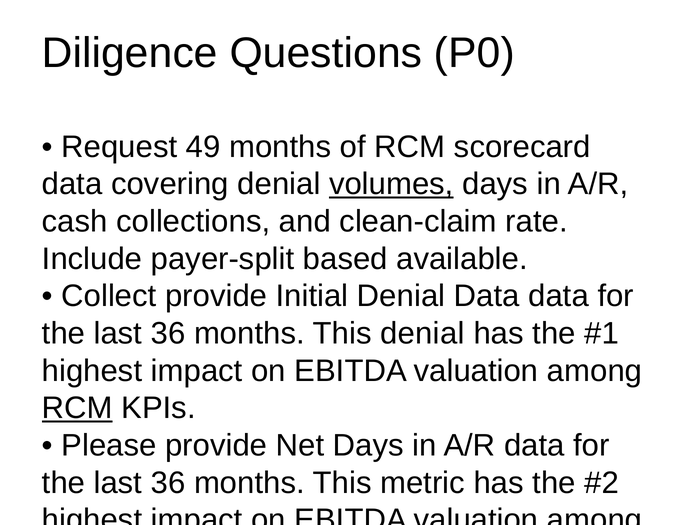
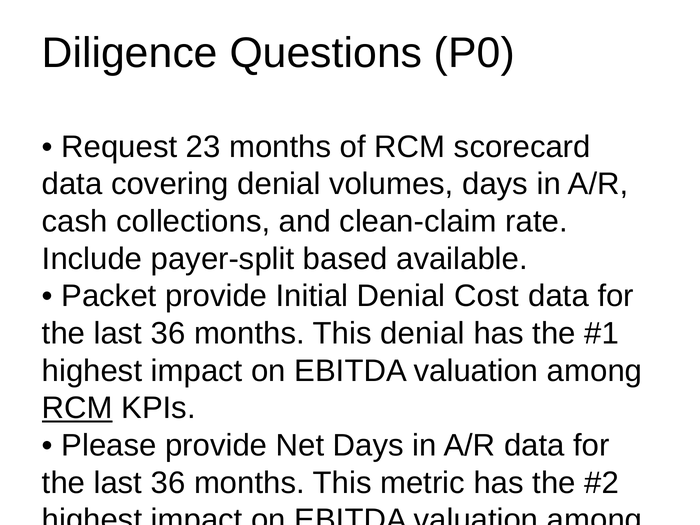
49: 49 -> 23 (203, 147)
volumes underline: present -> none (391, 184)
Collect: Collect -> Packet (109, 296)
Denial Data: Data -> Cost (487, 296)
